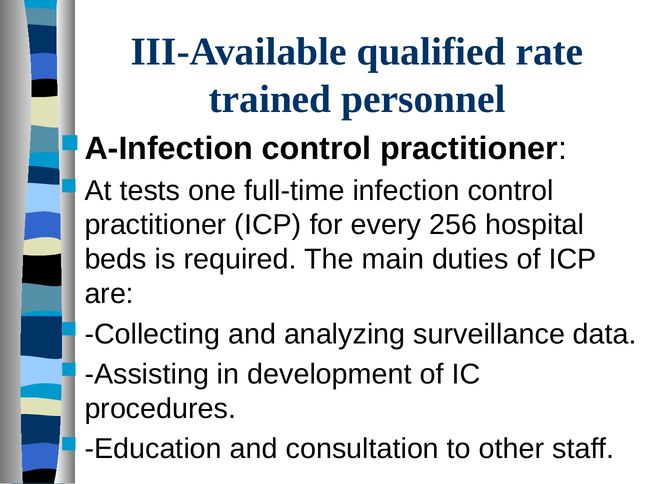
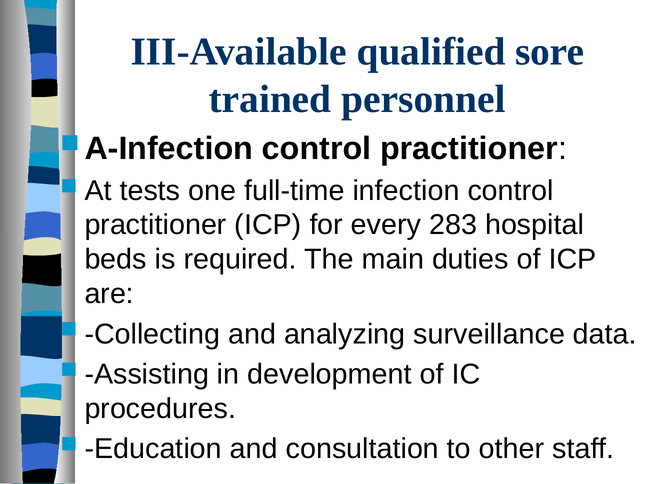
rate: rate -> sore (550, 52)
256: 256 -> 283 (453, 225)
